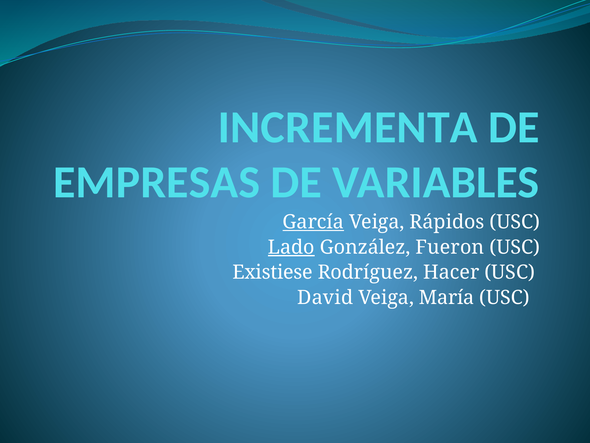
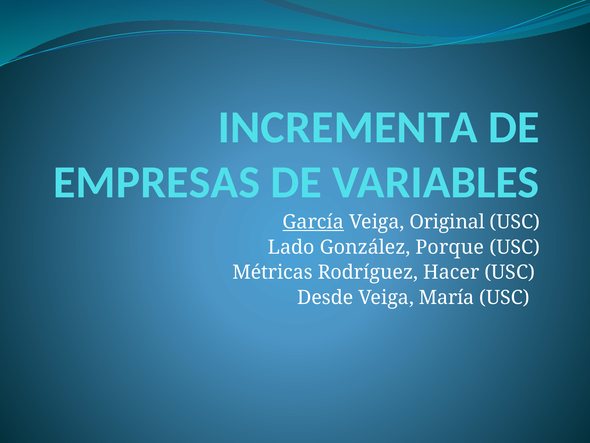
Rápidos: Rápidos -> Original (447, 222)
Lado underline: present -> none (291, 247)
Fueron: Fueron -> Porque (450, 247)
Existiese: Existiese -> Métricas (273, 272)
David: David -> Desde (325, 297)
